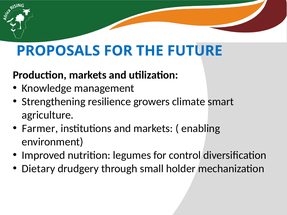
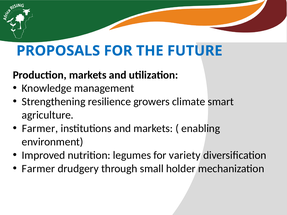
control: control -> variety (185, 155)
Dietary: Dietary -> Farmer (38, 169)
